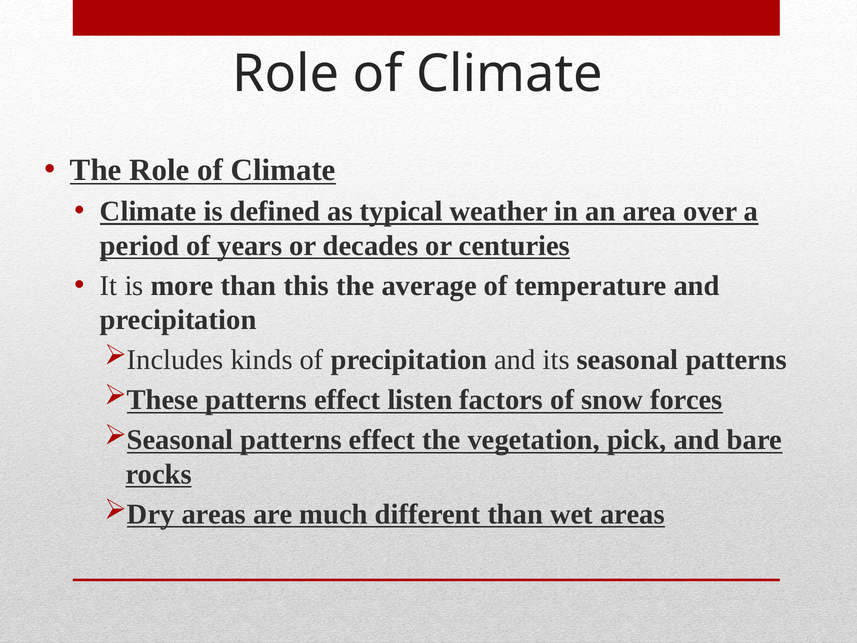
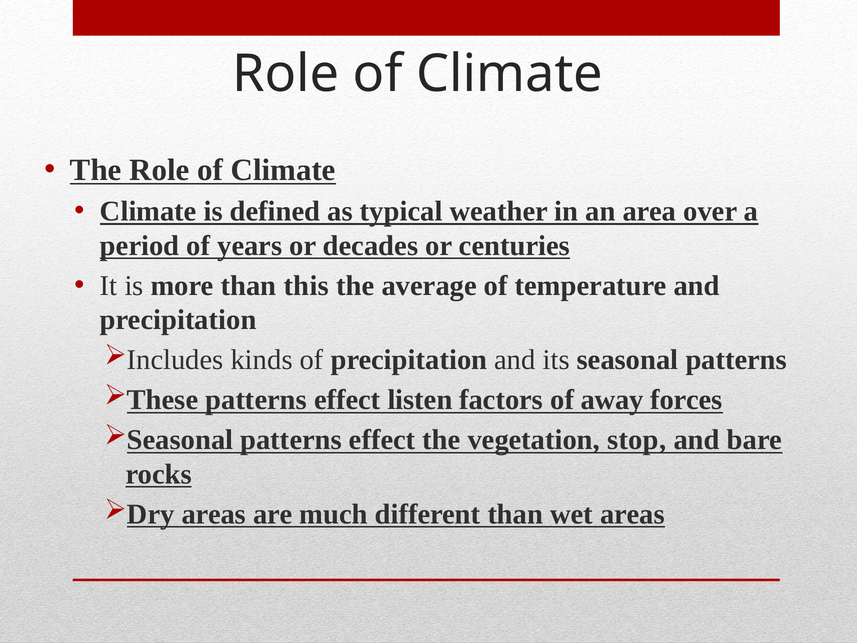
snow: snow -> away (612, 400)
pick: pick -> stop (637, 440)
